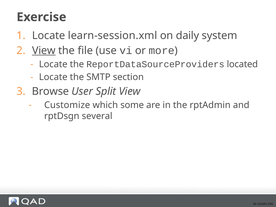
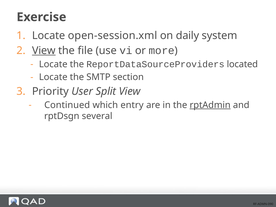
learn-session.xml: learn-session.xml -> open-session.xml (113, 35)
Browse: Browse -> Priority (50, 91)
Customize: Customize -> Continued (67, 105)
some: some -> entry (132, 105)
rptAdmin underline: none -> present (210, 105)
